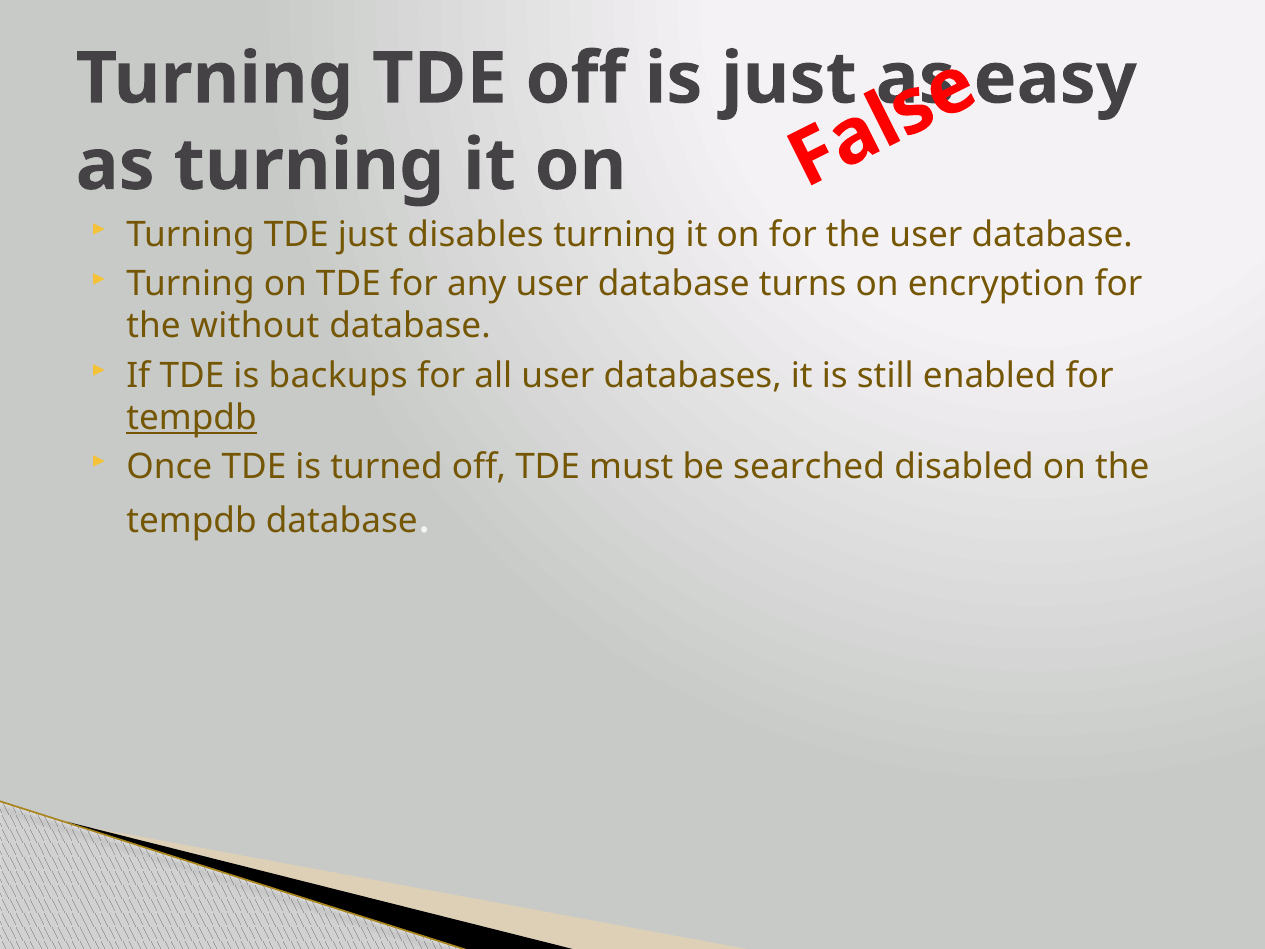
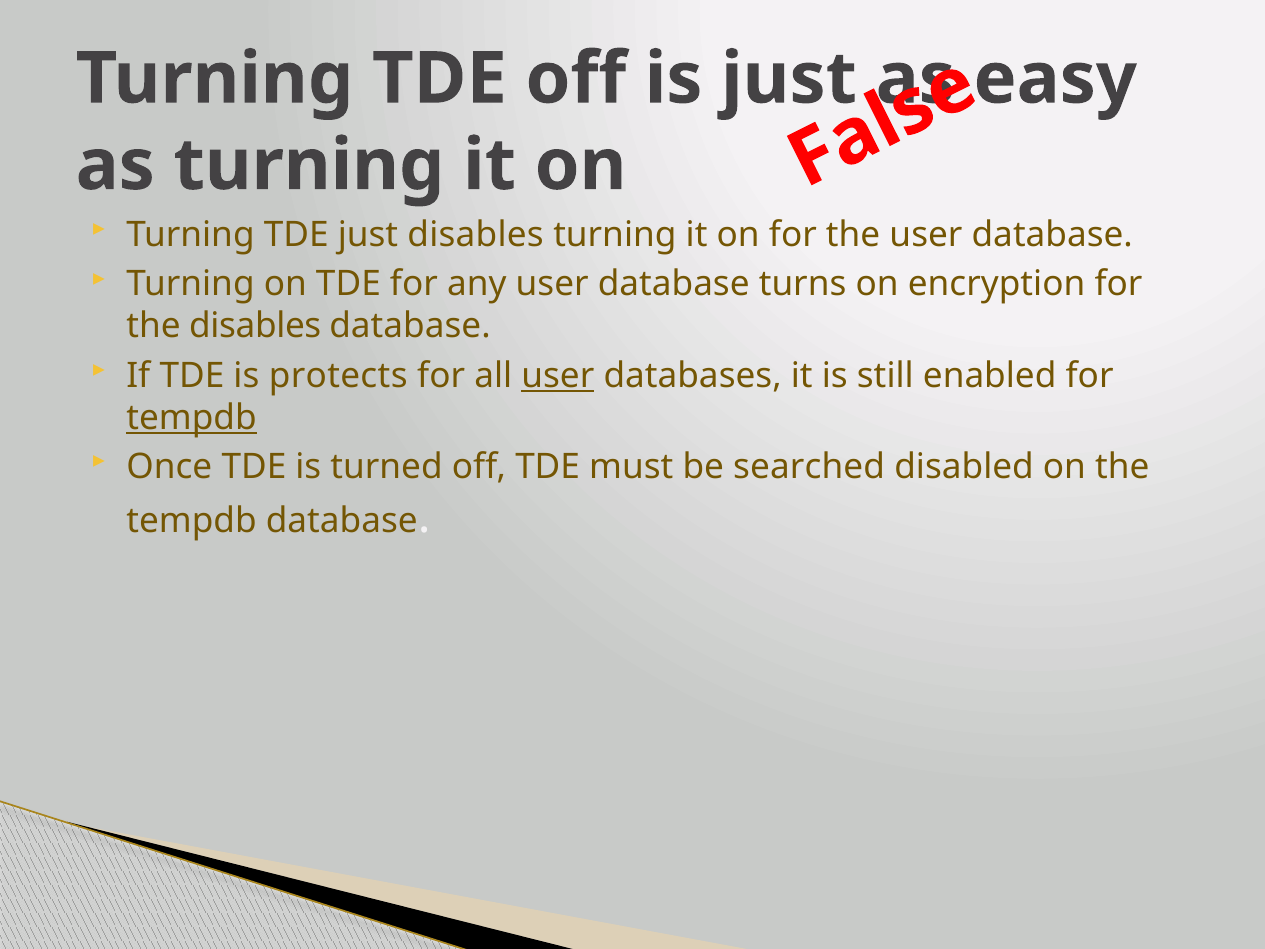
the without: without -> disables (255, 326)
backups: backups -> protects (338, 375)
user underline: none -> present (558, 375)
